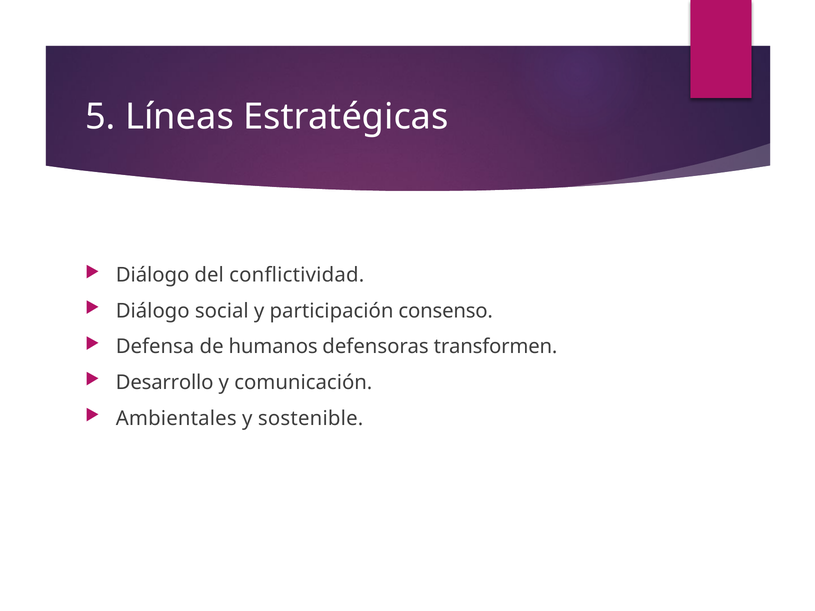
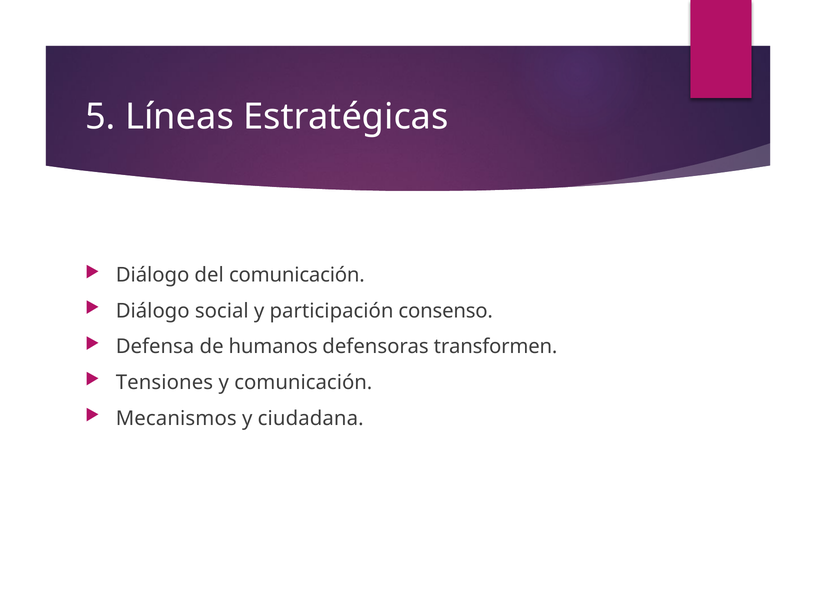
del conflictividad: conflictividad -> comunicación (297, 275)
Desarrollo: Desarrollo -> Tensiones (164, 383)
Ambientales: Ambientales -> Mecanismos (176, 418)
sostenible: sostenible -> ciudadana (311, 418)
